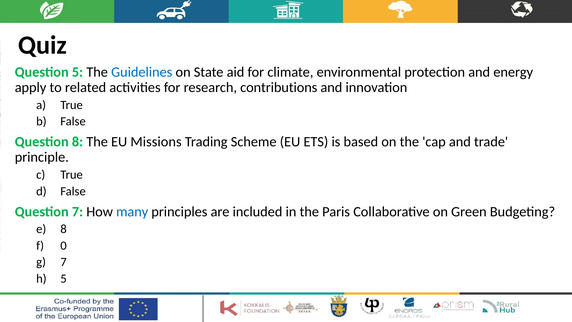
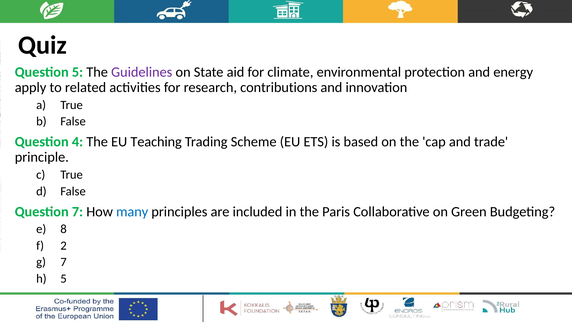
Guidelines colour: blue -> purple (142, 72)
Question 8: 8 -> 4 (77, 142)
Missions: Missions -> Teaching (156, 142)
0: 0 -> 2 (64, 245)
